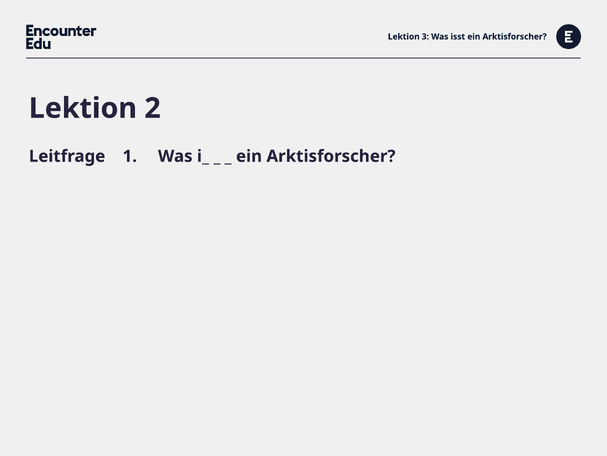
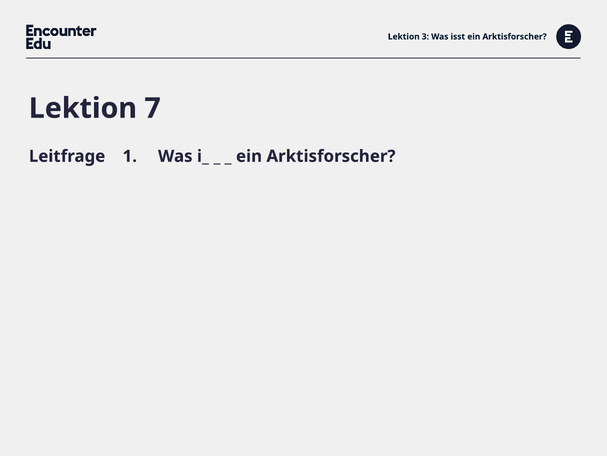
2: 2 -> 7 (153, 108)
